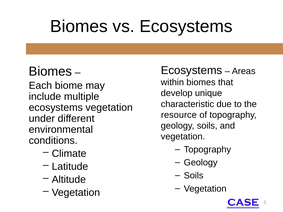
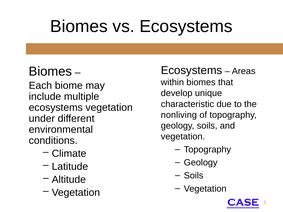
resource: resource -> nonliving (179, 115)
